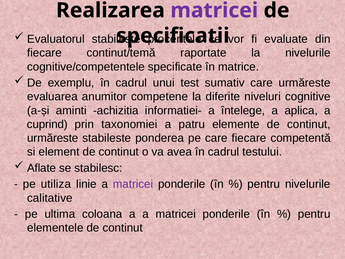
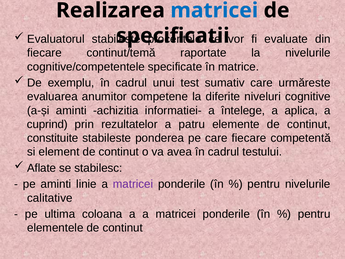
matricei colour: purple -> blue (214, 10)
taxonomiei: taxonomiei -> rezultatelor (129, 124)
urmăreste: urmăreste -> constituite (53, 138)
pe utiliza: utiliza -> aminti (56, 184)
